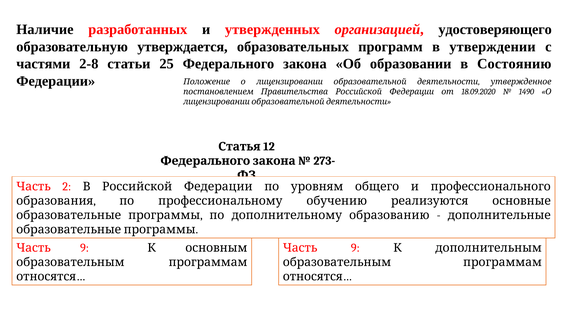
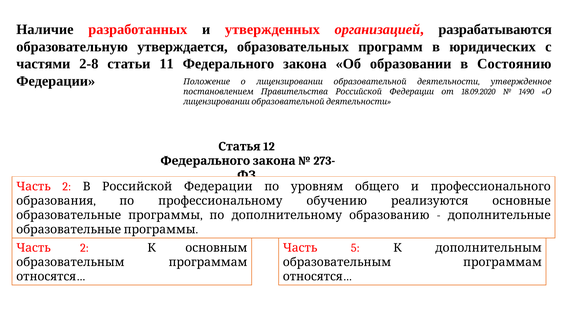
удостоверяющего: удостоверяющего -> разрабатываются (495, 29)
утверждении: утверждении -> юридических (493, 47)
25: 25 -> 11 (167, 64)
9: 9 -> 2 (85, 248)
9: 9 -> 5 (355, 248)
